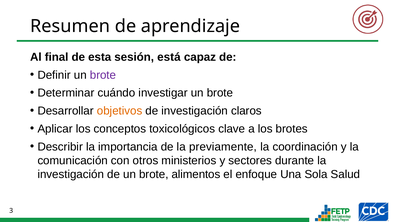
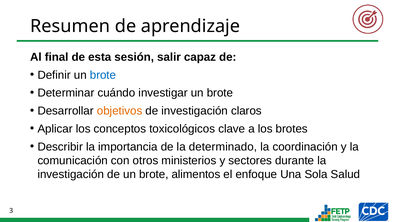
está: está -> salir (169, 57)
brote colour: purple -> blue (103, 75)
previamente: previamente -> determinado (223, 147)
